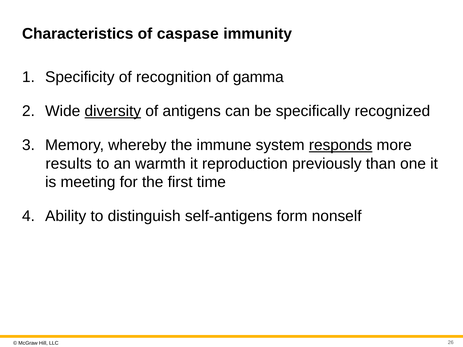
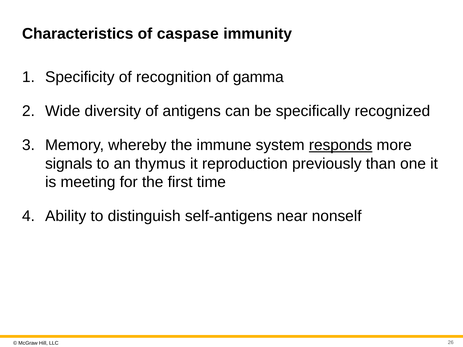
diversity underline: present -> none (113, 111)
results: results -> signals (69, 164)
warmth: warmth -> thymus (160, 164)
form: form -> near (292, 216)
